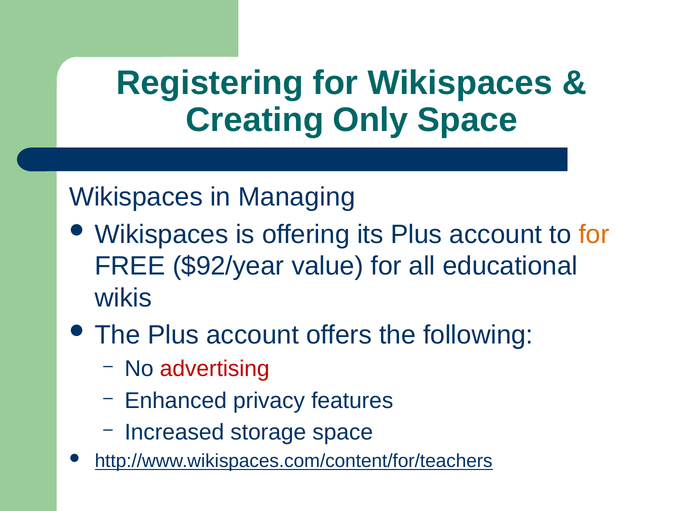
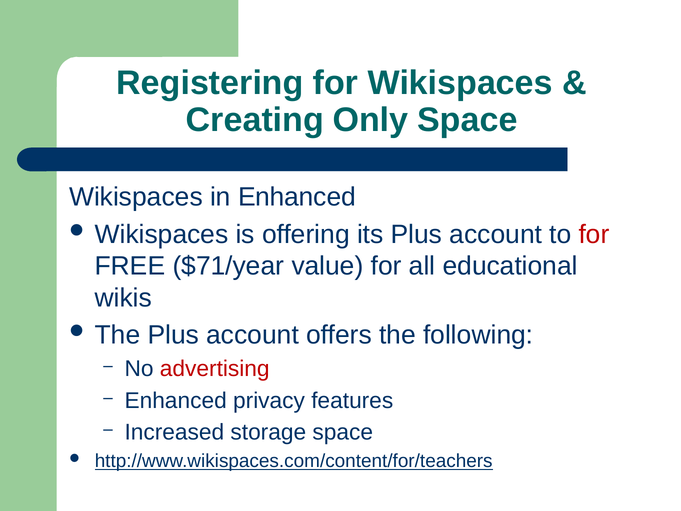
in Managing: Managing -> Enhanced (297, 197)
for colour: orange -> red (594, 234)
$92/year: $92/year -> $71/year (228, 266)
